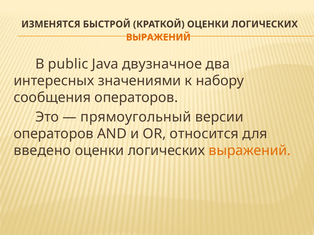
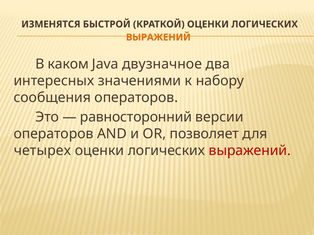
public: public -> каком (68, 64)
прямоугольный: прямоугольный -> равносторонний (136, 117)
относится: относится -> позволяет (204, 134)
введено: введено -> четырех (42, 151)
выражений colour: orange -> red (250, 151)
